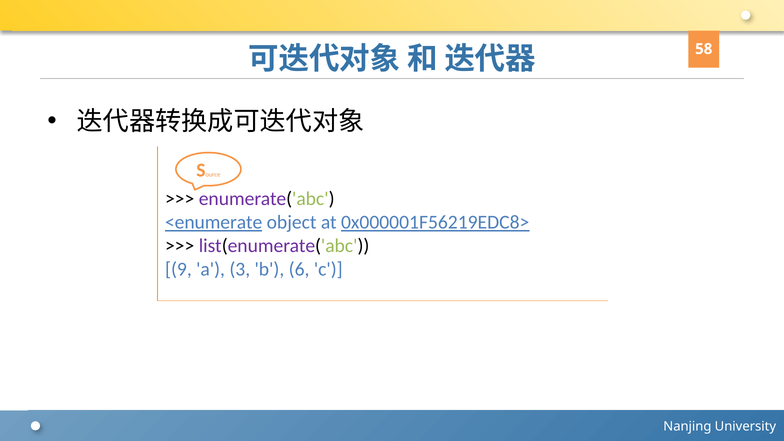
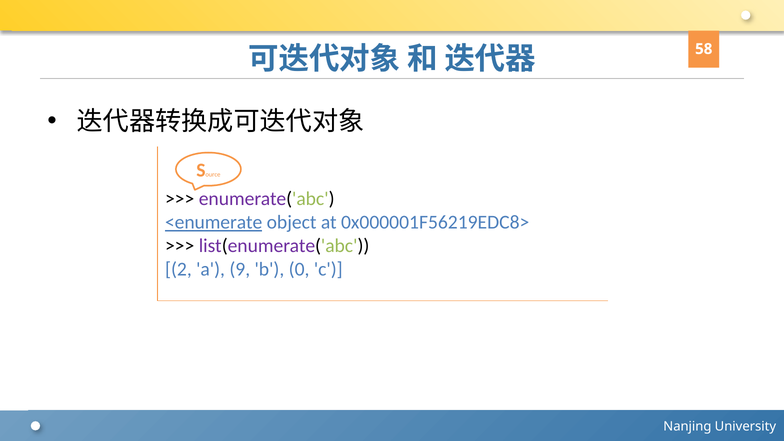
0x000001F56219EDC8> underline: present -> none (435, 222)
9: 9 -> 2 (178, 269)
3: 3 -> 9 (240, 269)
6: 6 -> 0 (299, 269)
